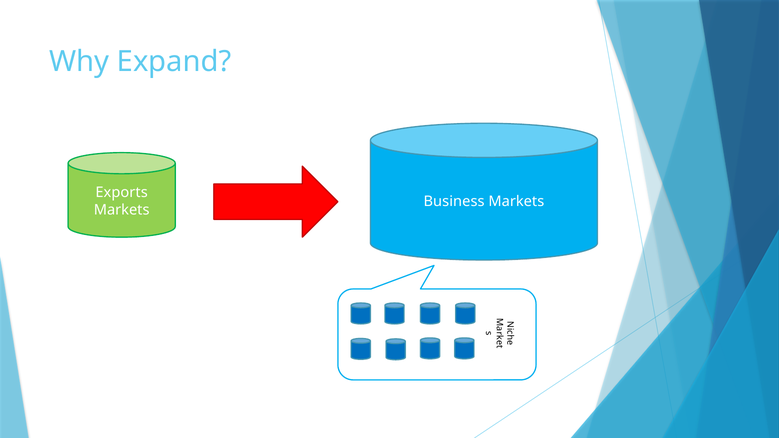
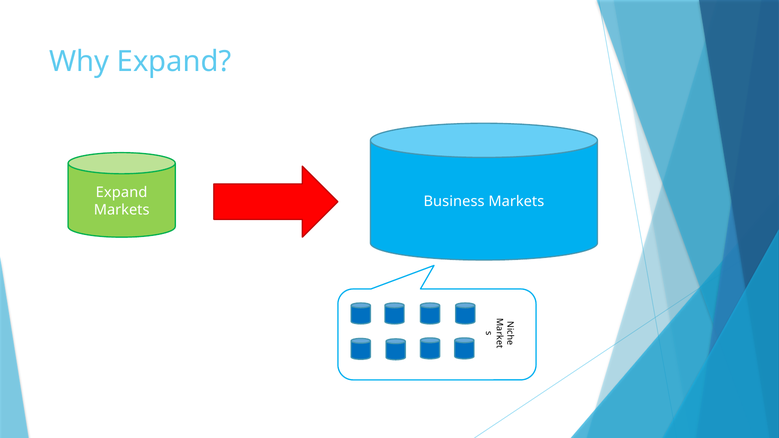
Exports: Exports -> Expand (122, 193)
